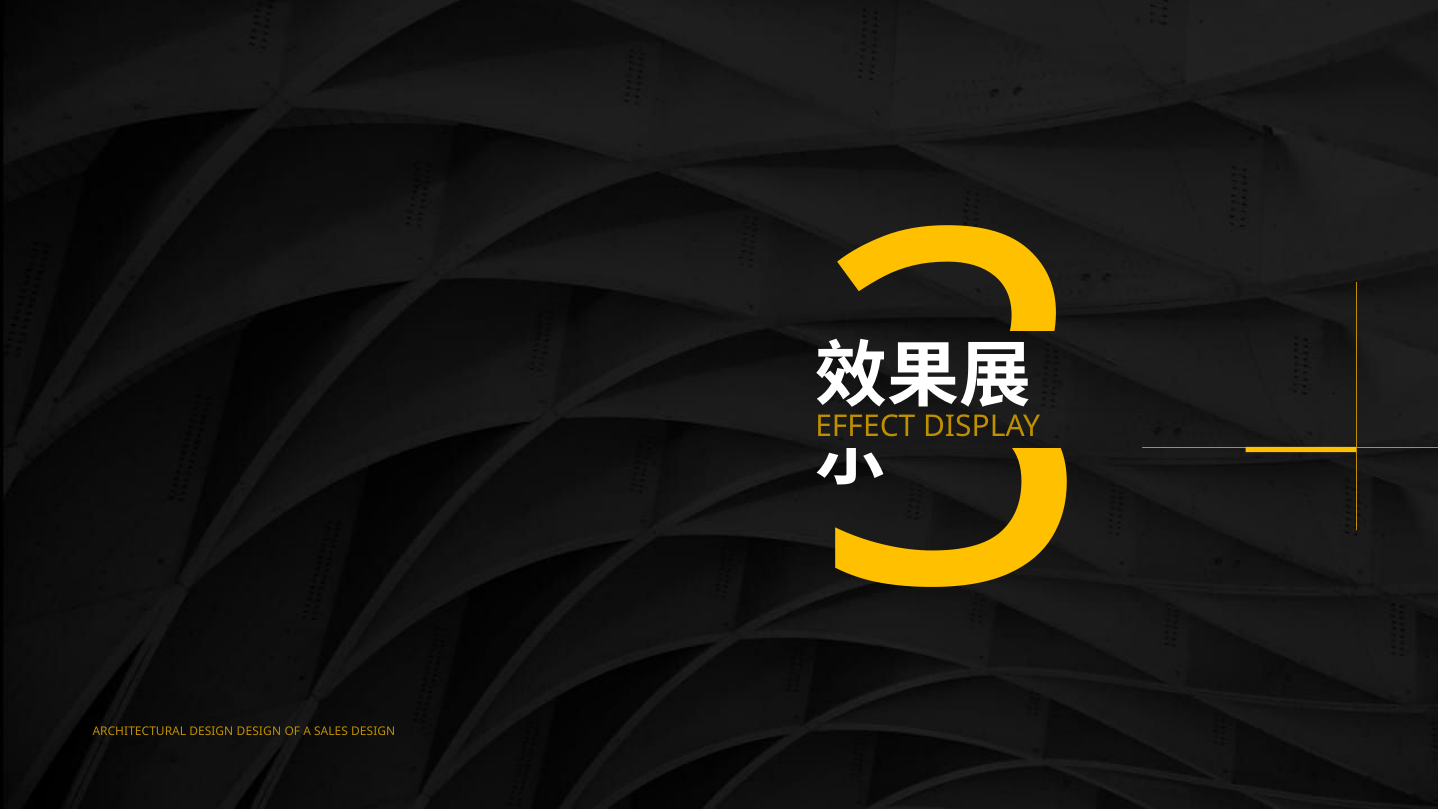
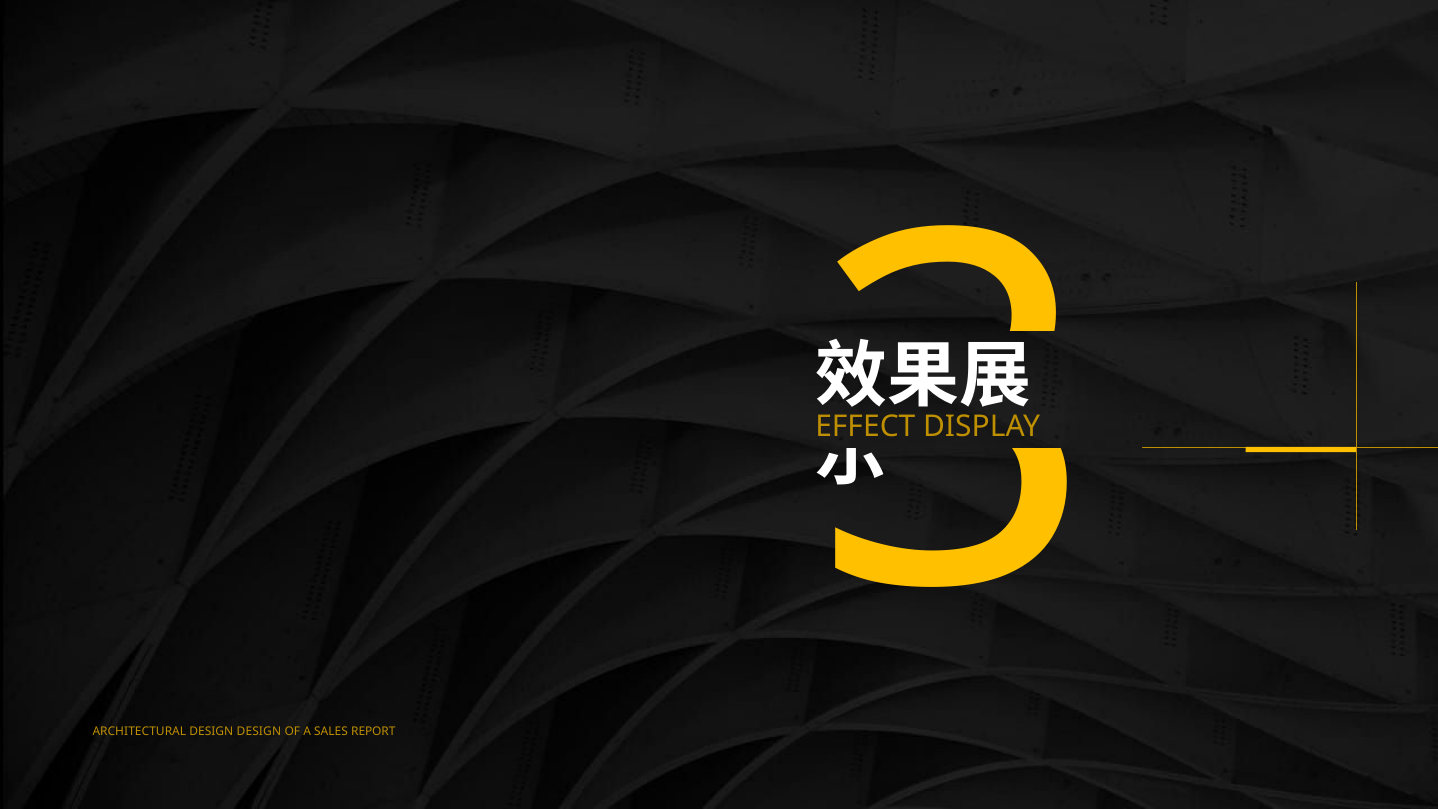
SALES DESIGN: DESIGN -> REPORT (373, 732)
